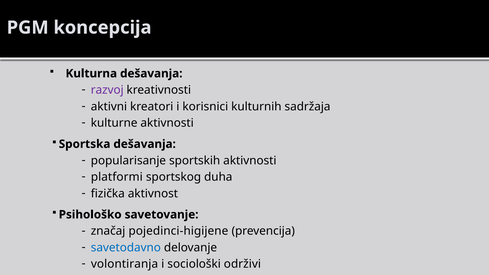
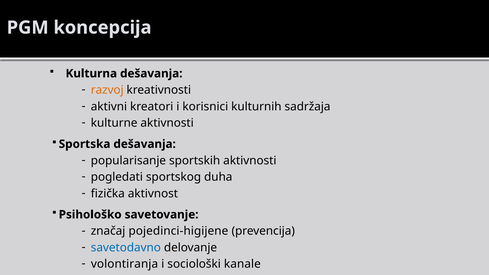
razvoj colour: purple -> orange (107, 90)
platformi: platformi -> pogledati (117, 177)
održivi: održivi -> kanale (242, 264)
